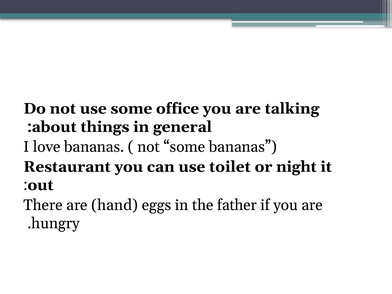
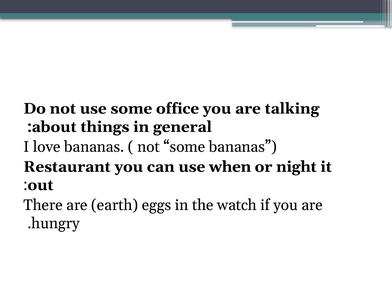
toilet: toilet -> when (230, 167)
hand: hand -> earth (115, 205)
father: father -> watch (237, 205)
